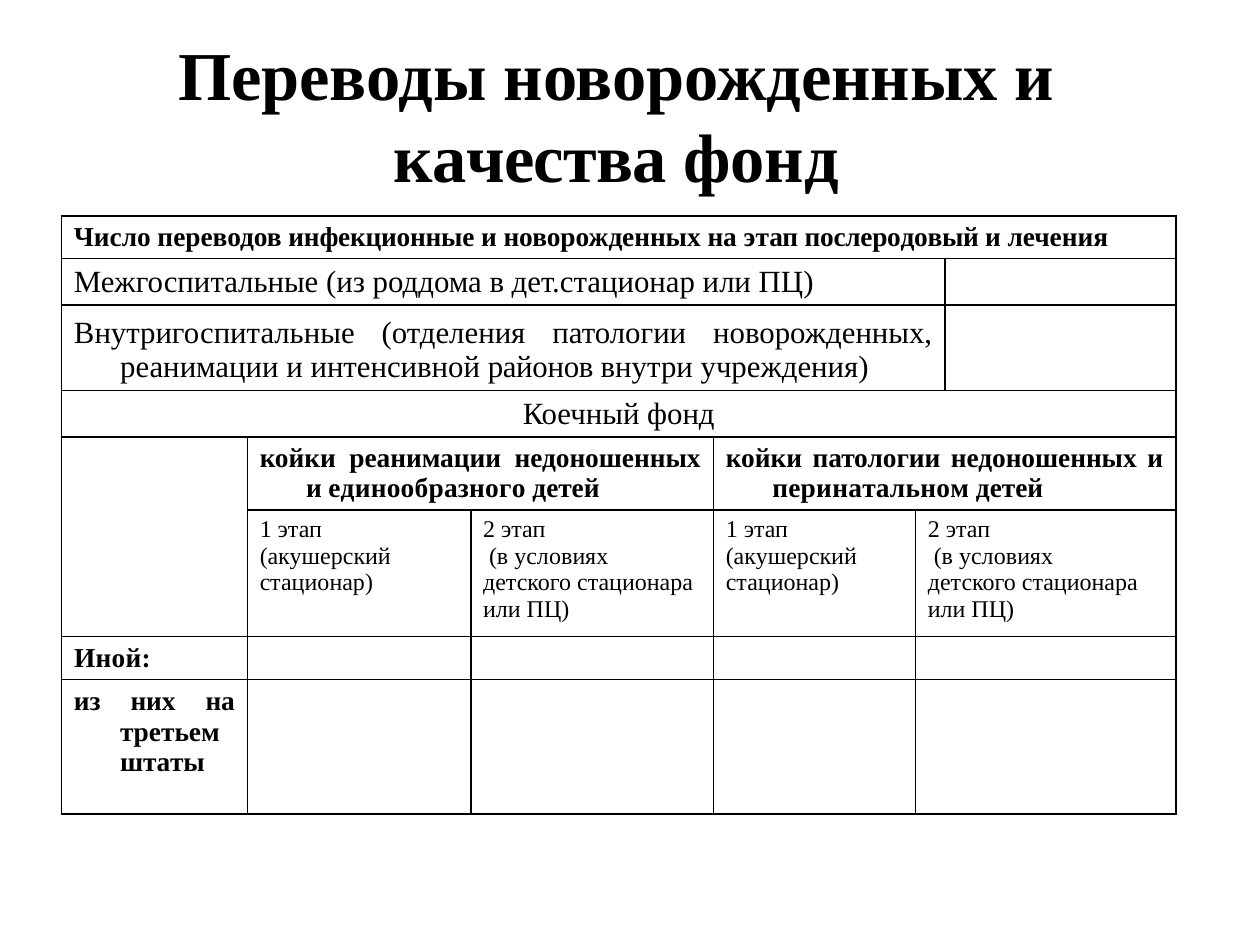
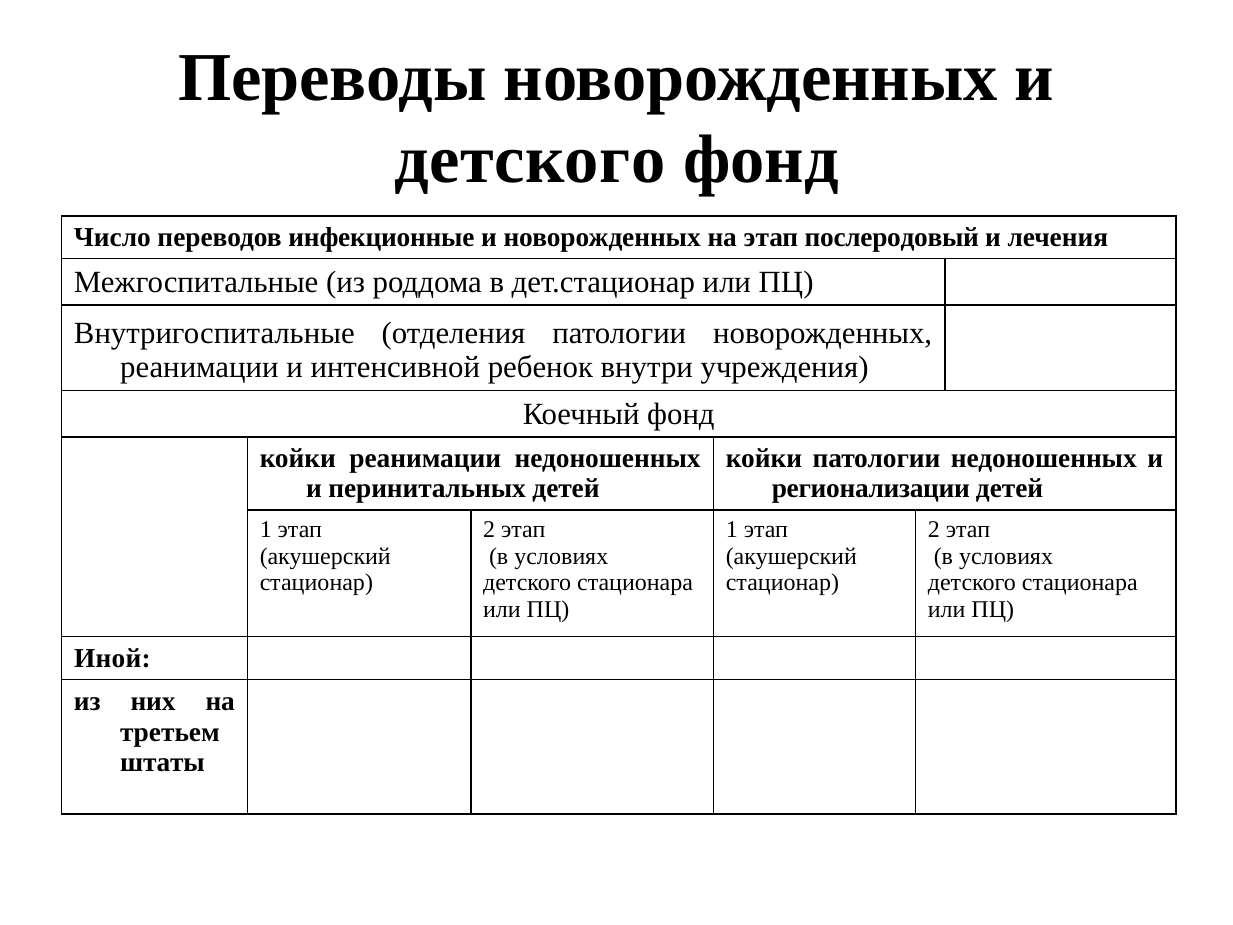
качества: качества -> детского (530, 160)
районов: районов -> ребенок (540, 367)
единообразного: единообразного -> перинитальных (427, 489)
перинатальном: перинатальном -> регионализации (871, 489)
